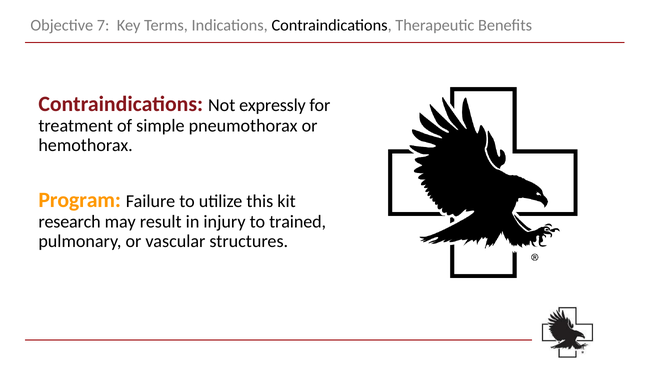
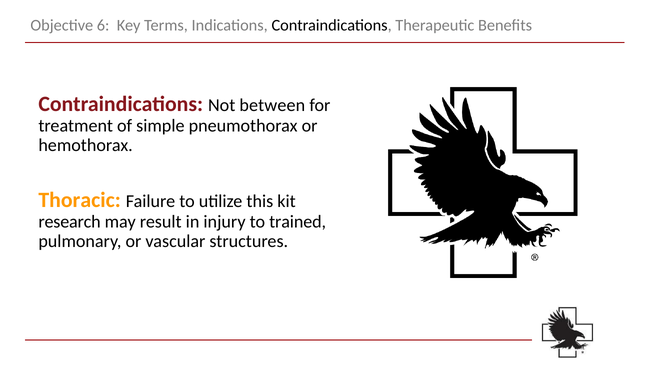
7: 7 -> 6 (103, 25)
expressly: expressly -> between (272, 105)
Program: Program -> Thoracic (80, 200)
